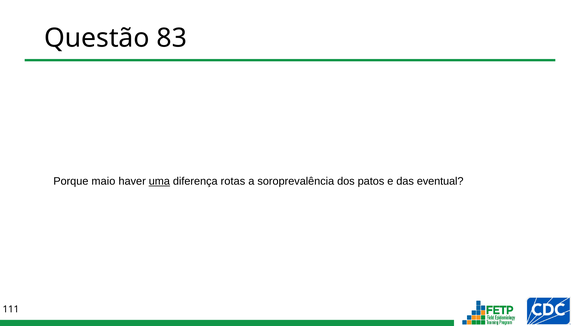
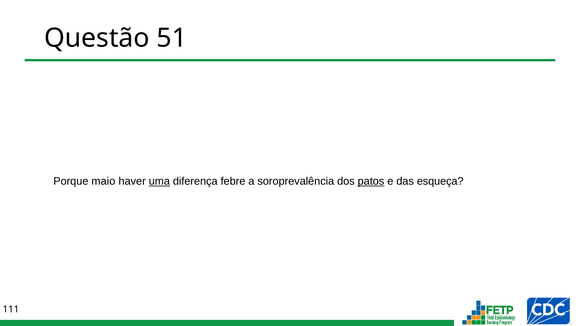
83: 83 -> 51 (172, 38)
rotas: rotas -> febre (233, 181)
patos underline: none -> present (371, 181)
eventual: eventual -> esqueça (440, 181)
